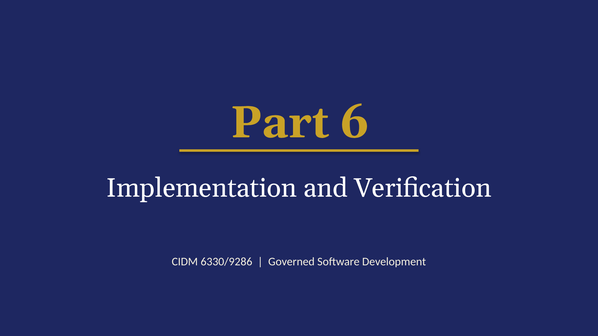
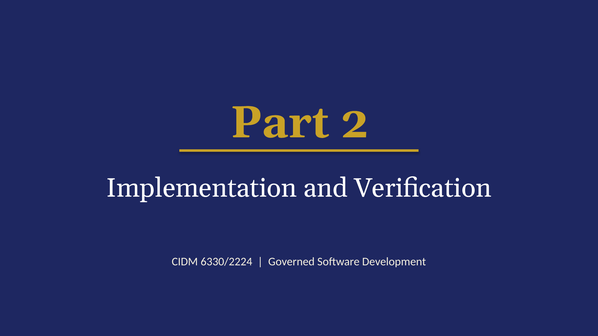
6: 6 -> 2 (355, 123)
6330/9286: 6330/9286 -> 6330/2224 (226, 262)
